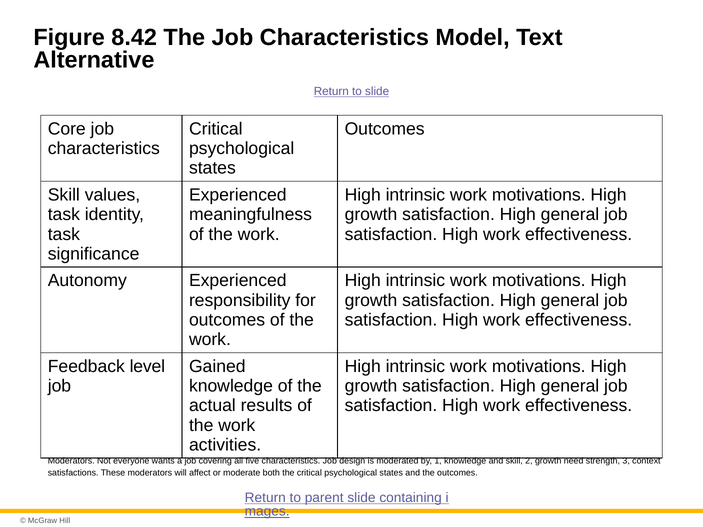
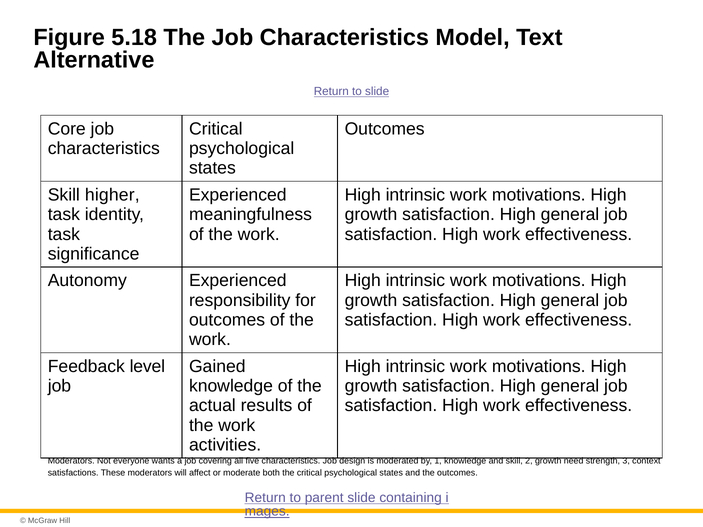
8.42: 8.42 -> 5.18 (134, 37)
values: values -> higher (112, 195)
